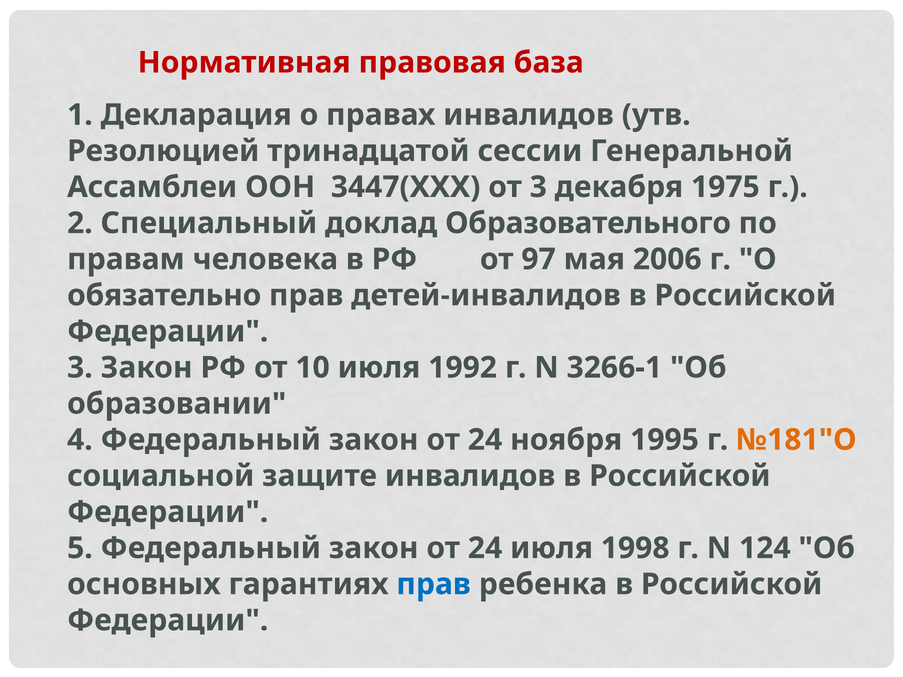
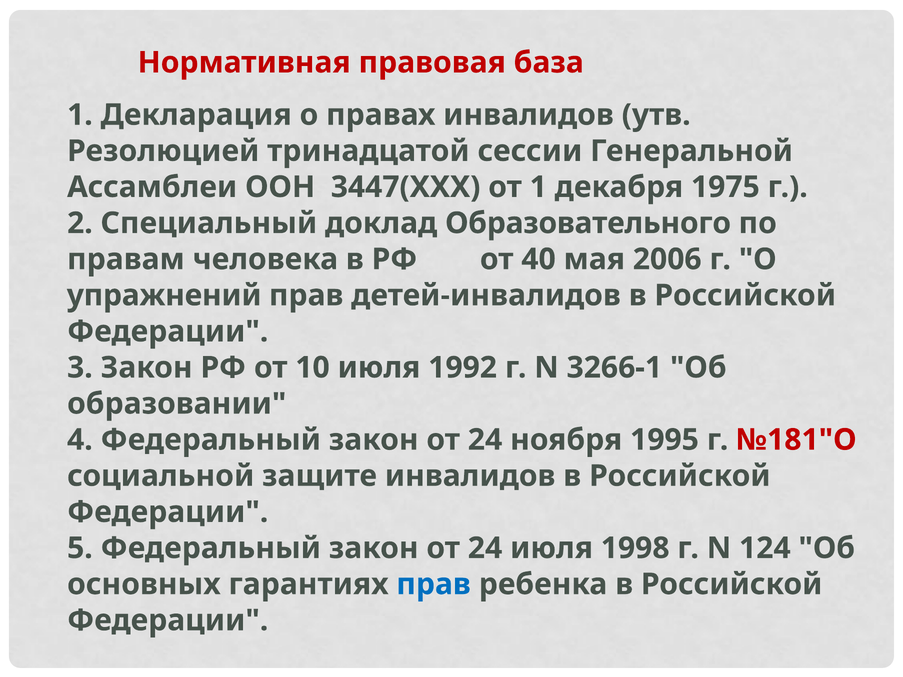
от 3: 3 -> 1 (538, 187)
97: 97 -> 40 (539, 259)
обязательно: обязательно -> упражнений (164, 295)
№181"О colour: orange -> red (796, 440)
